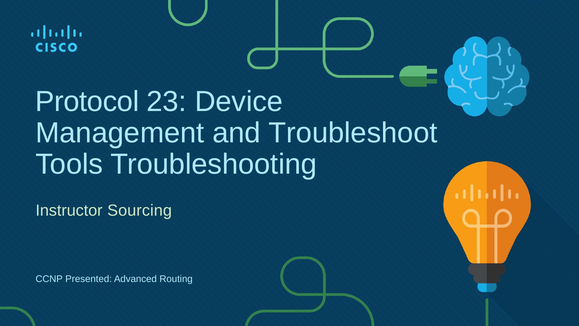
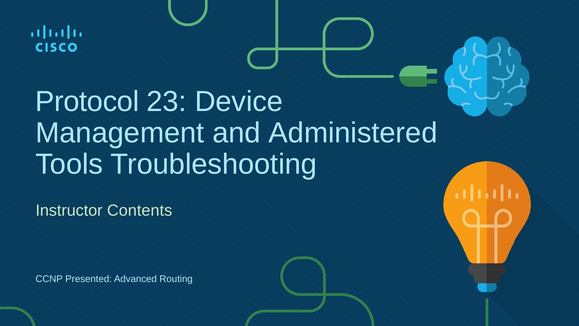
Troubleshoot: Troubleshoot -> Administered (353, 133)
Sourcing: Sourcing -> Contents (140, 210)
